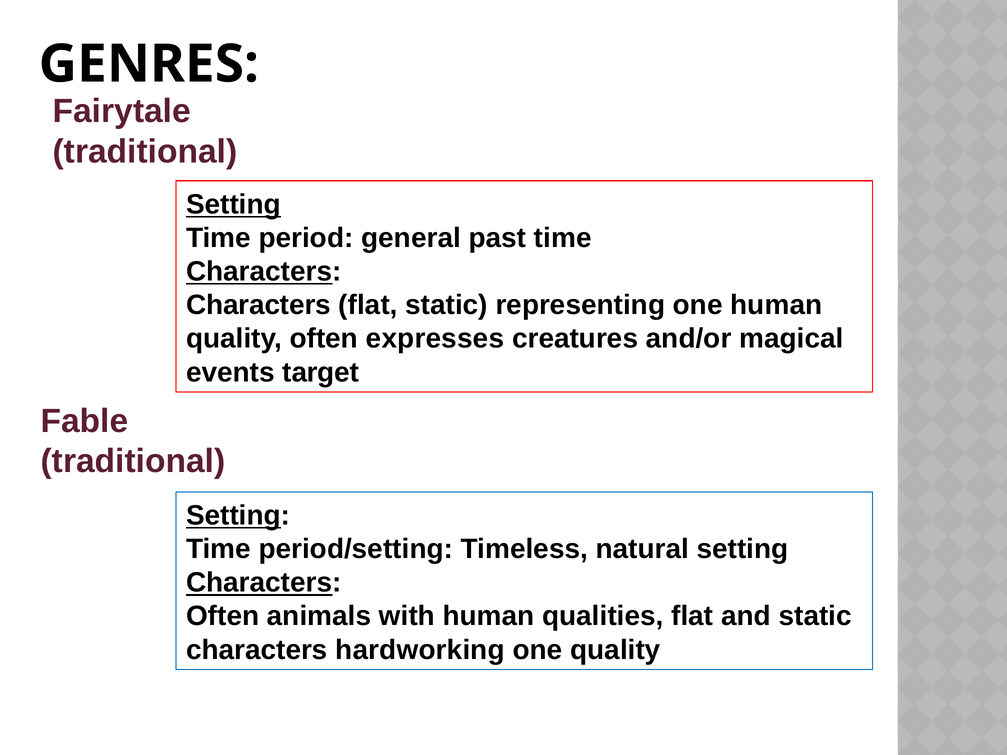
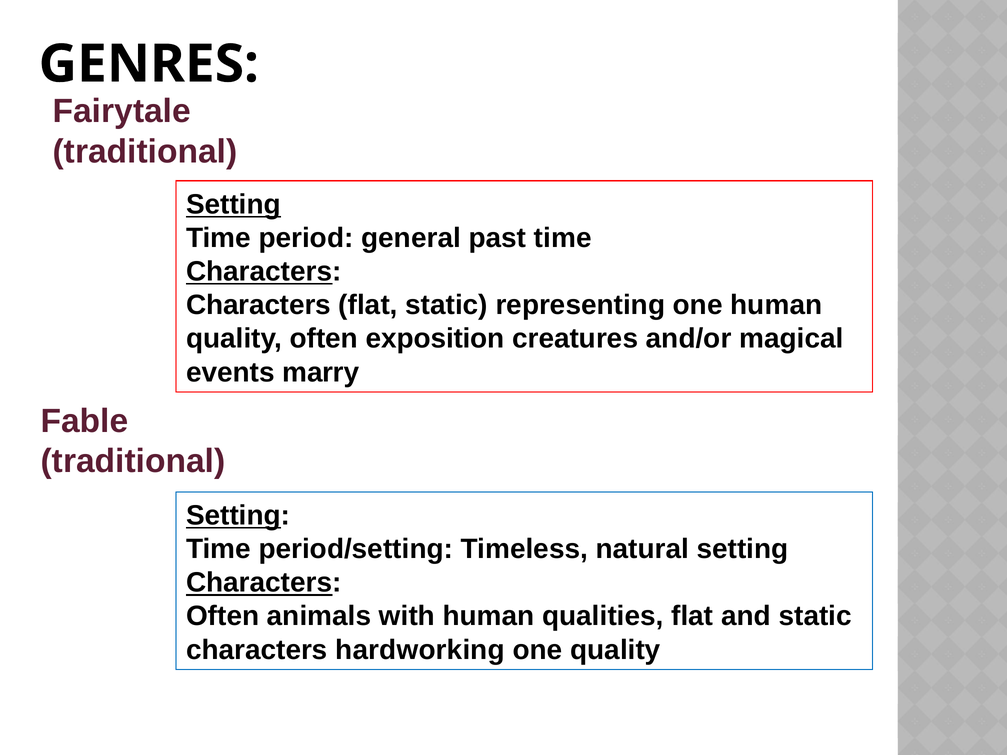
expresses: expresses -> exposition (435, 339)
target: target -> marry (321, 372)
